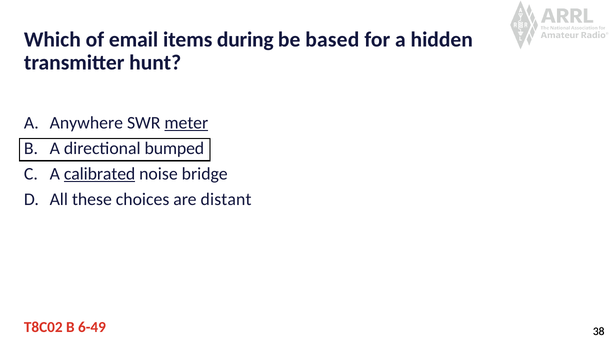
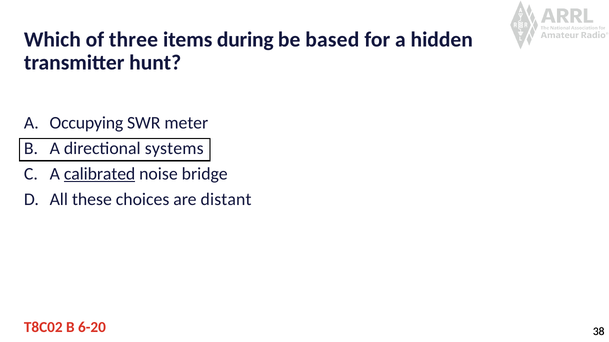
email: email -> three (133, 40)
Anywhere: Anywhere -> Occupying (86, 123)
meter underline: present -> none (186, 123)
bumped: bumped -> systems (174, 149)
6-49: 6-49 -> 6-20 (92, 328)
